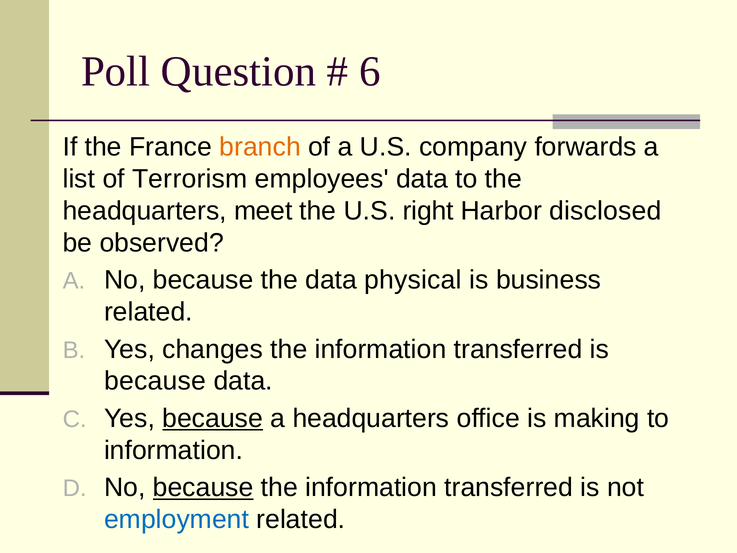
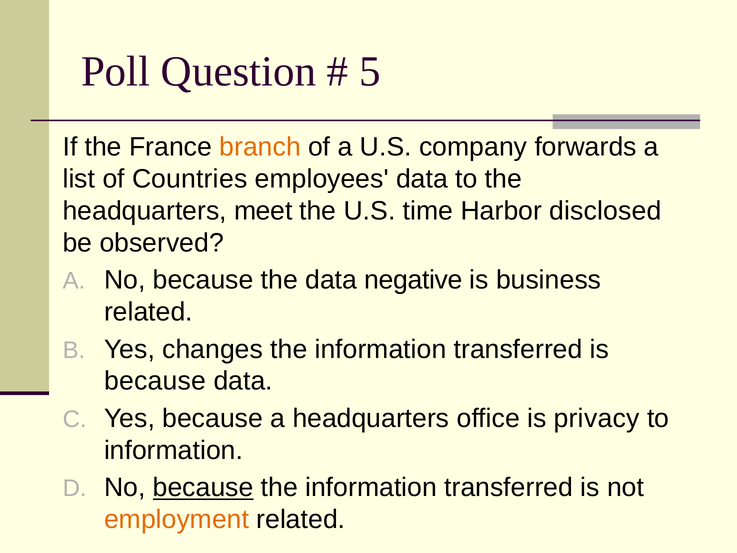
6: 6 -> 5 (370, 71)
Terrorism: Terrorism -> Countries (190, 179)
right: right -> time (428, 211)
physical: physical -> negative (413, 280)
because underline: present -> none (213, 418)
making: making -> privacy (597, 418)
employment colour: blue -> orange (177, 519)
